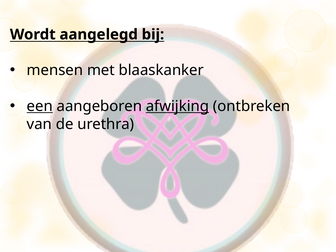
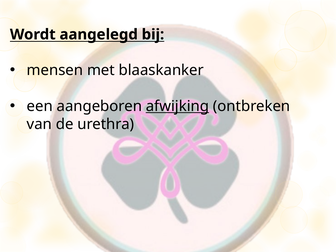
een underline: present -> none (40, 106)
